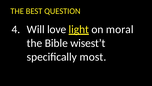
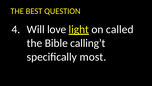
moral: moral -> called (120, 29)
wisest’t: wisest’t -> calling’t (88, 43)
